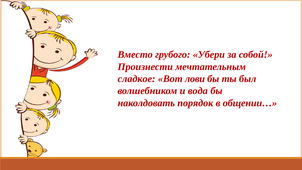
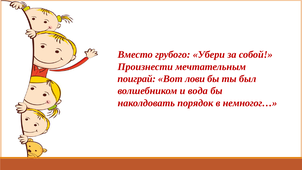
сладкое: сладкое -> поиграй (137, 79)
общении…: общении… -> немногог… (250, 103)
